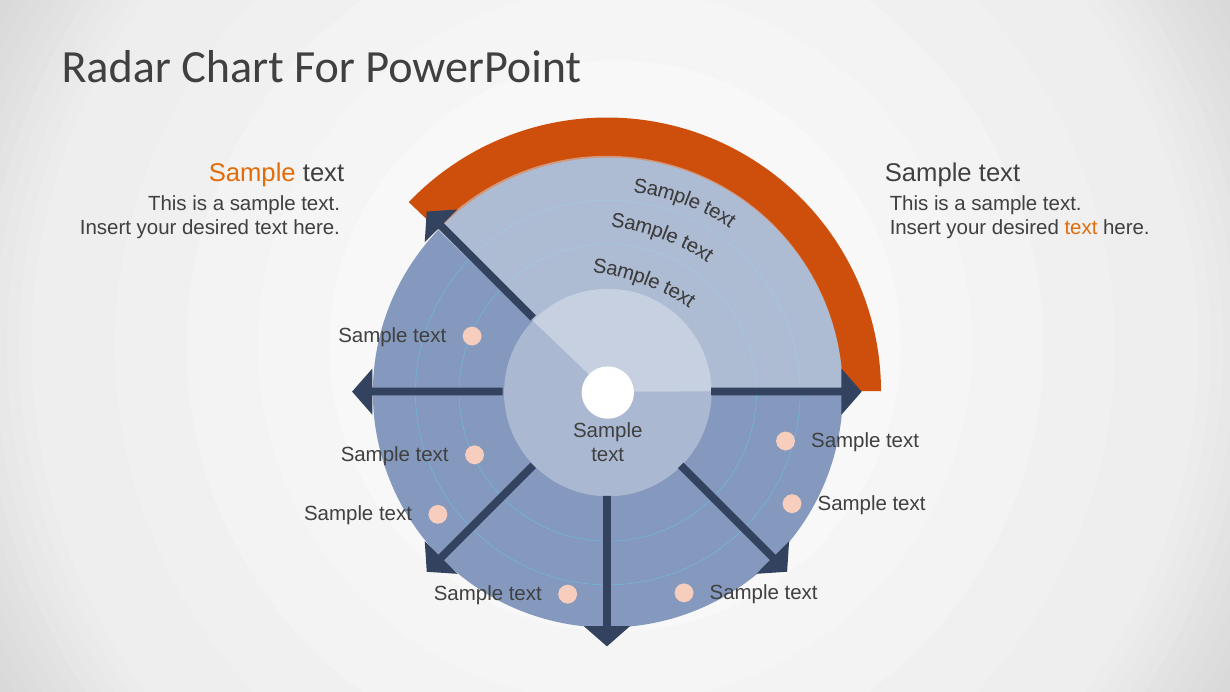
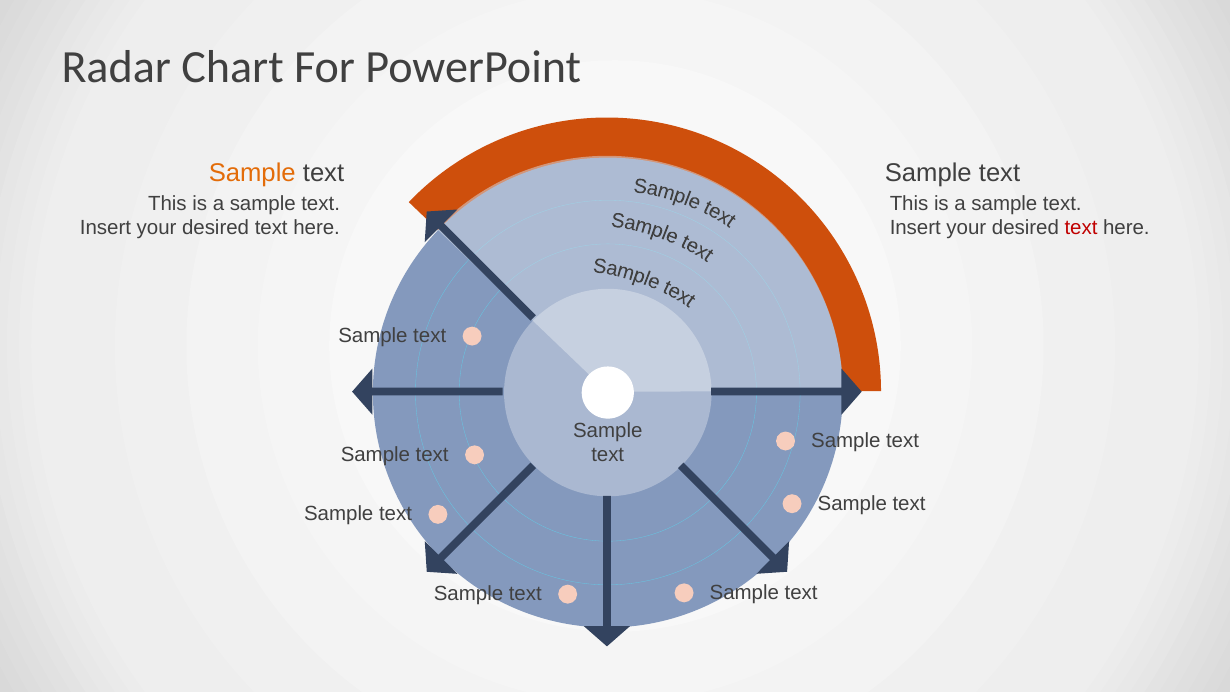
text colour: orange -> red (1081, 228)
